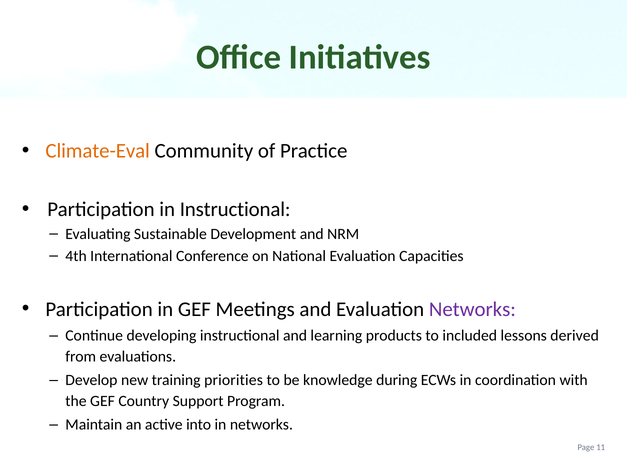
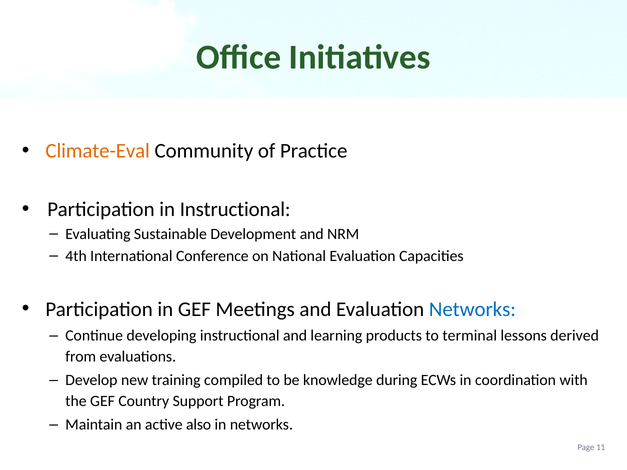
Networks colour: purple -> blue (472, 309)
included: included -> terminal (470, 336)
priorities: priorities -> compiled (234, 380)
into: into -> also (199, 425)
